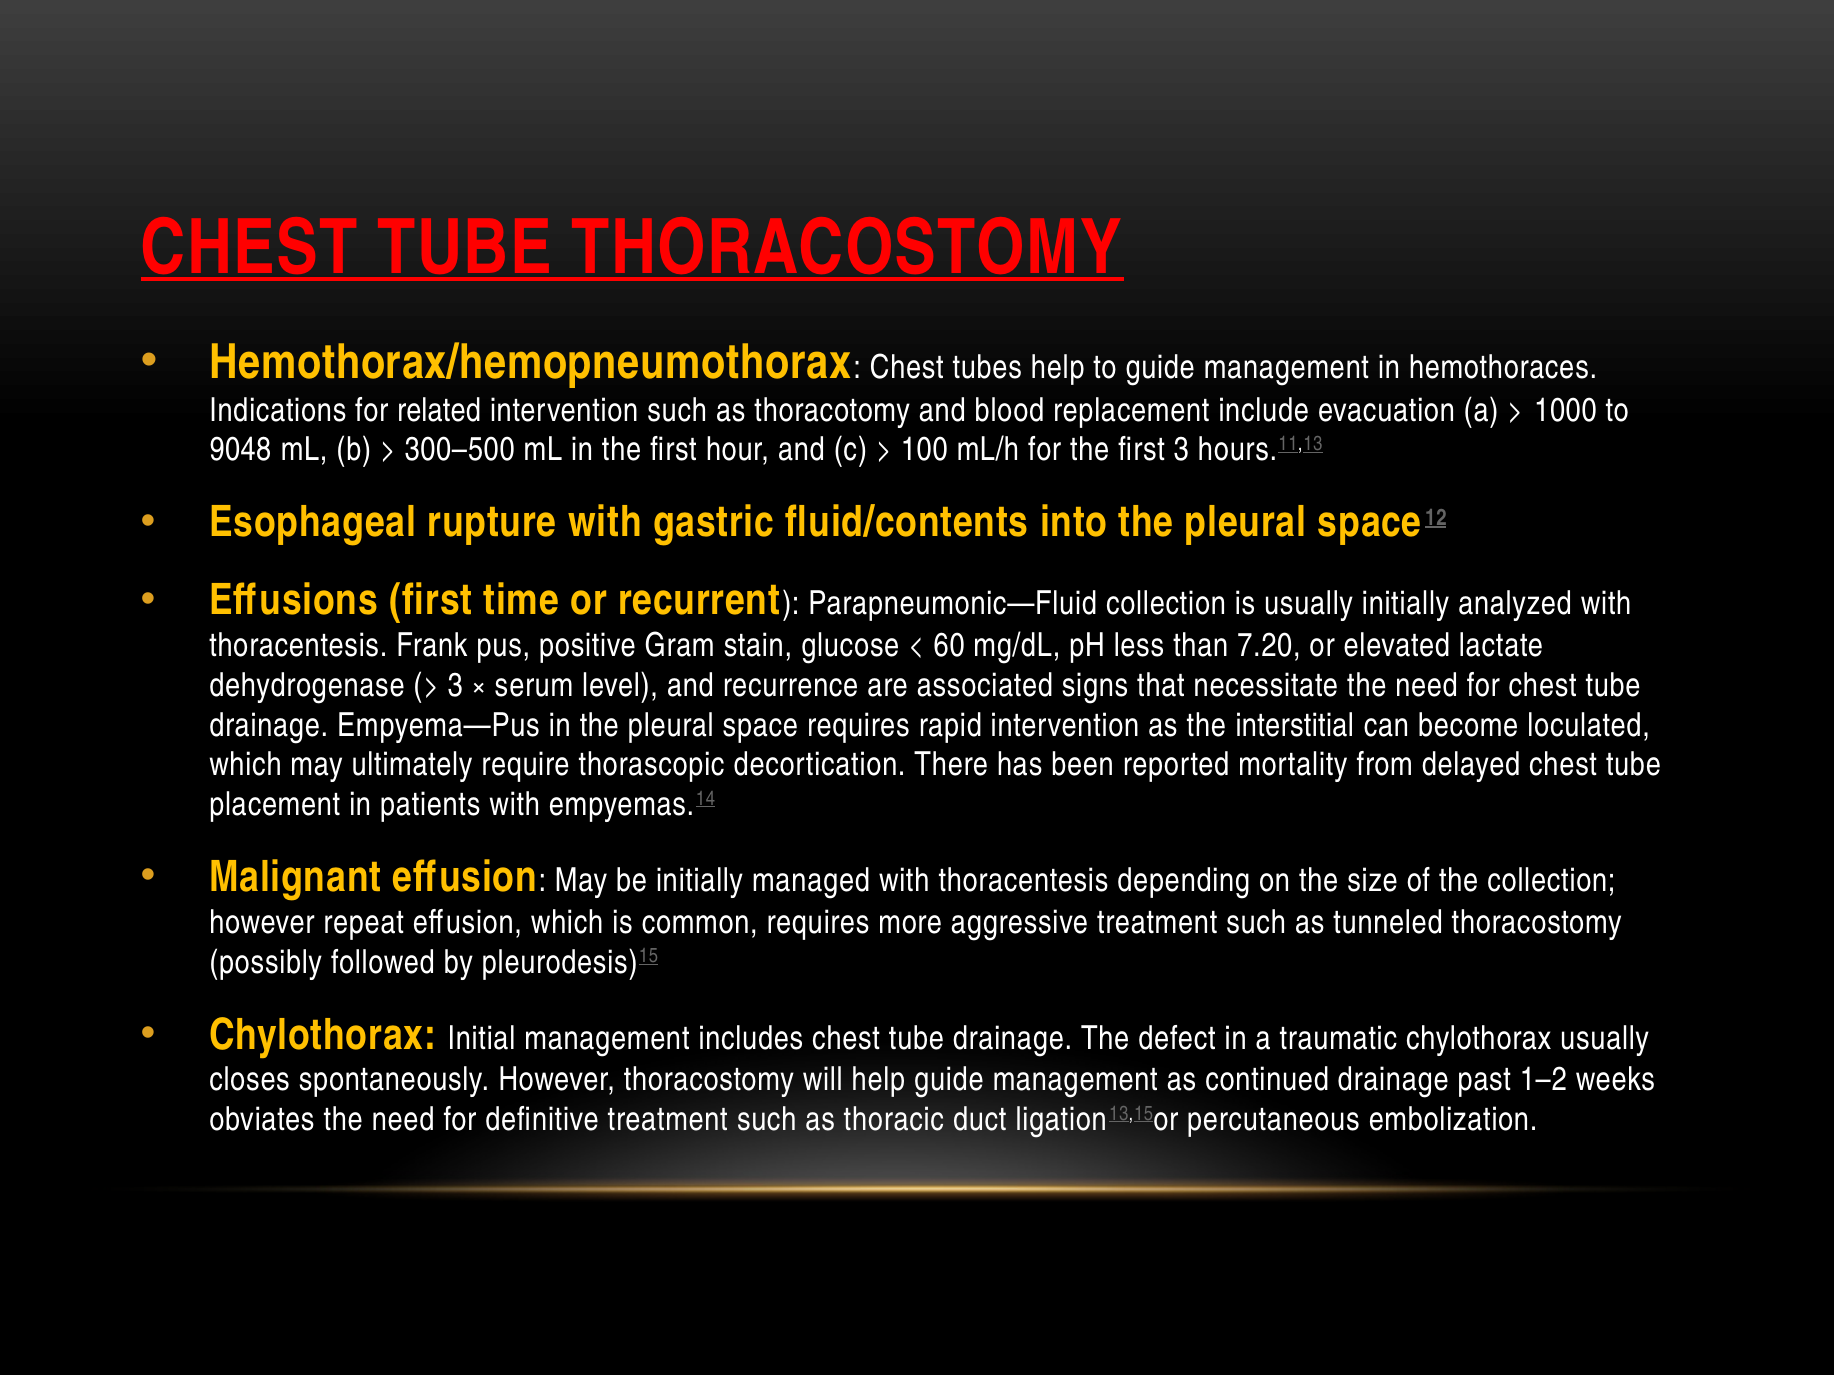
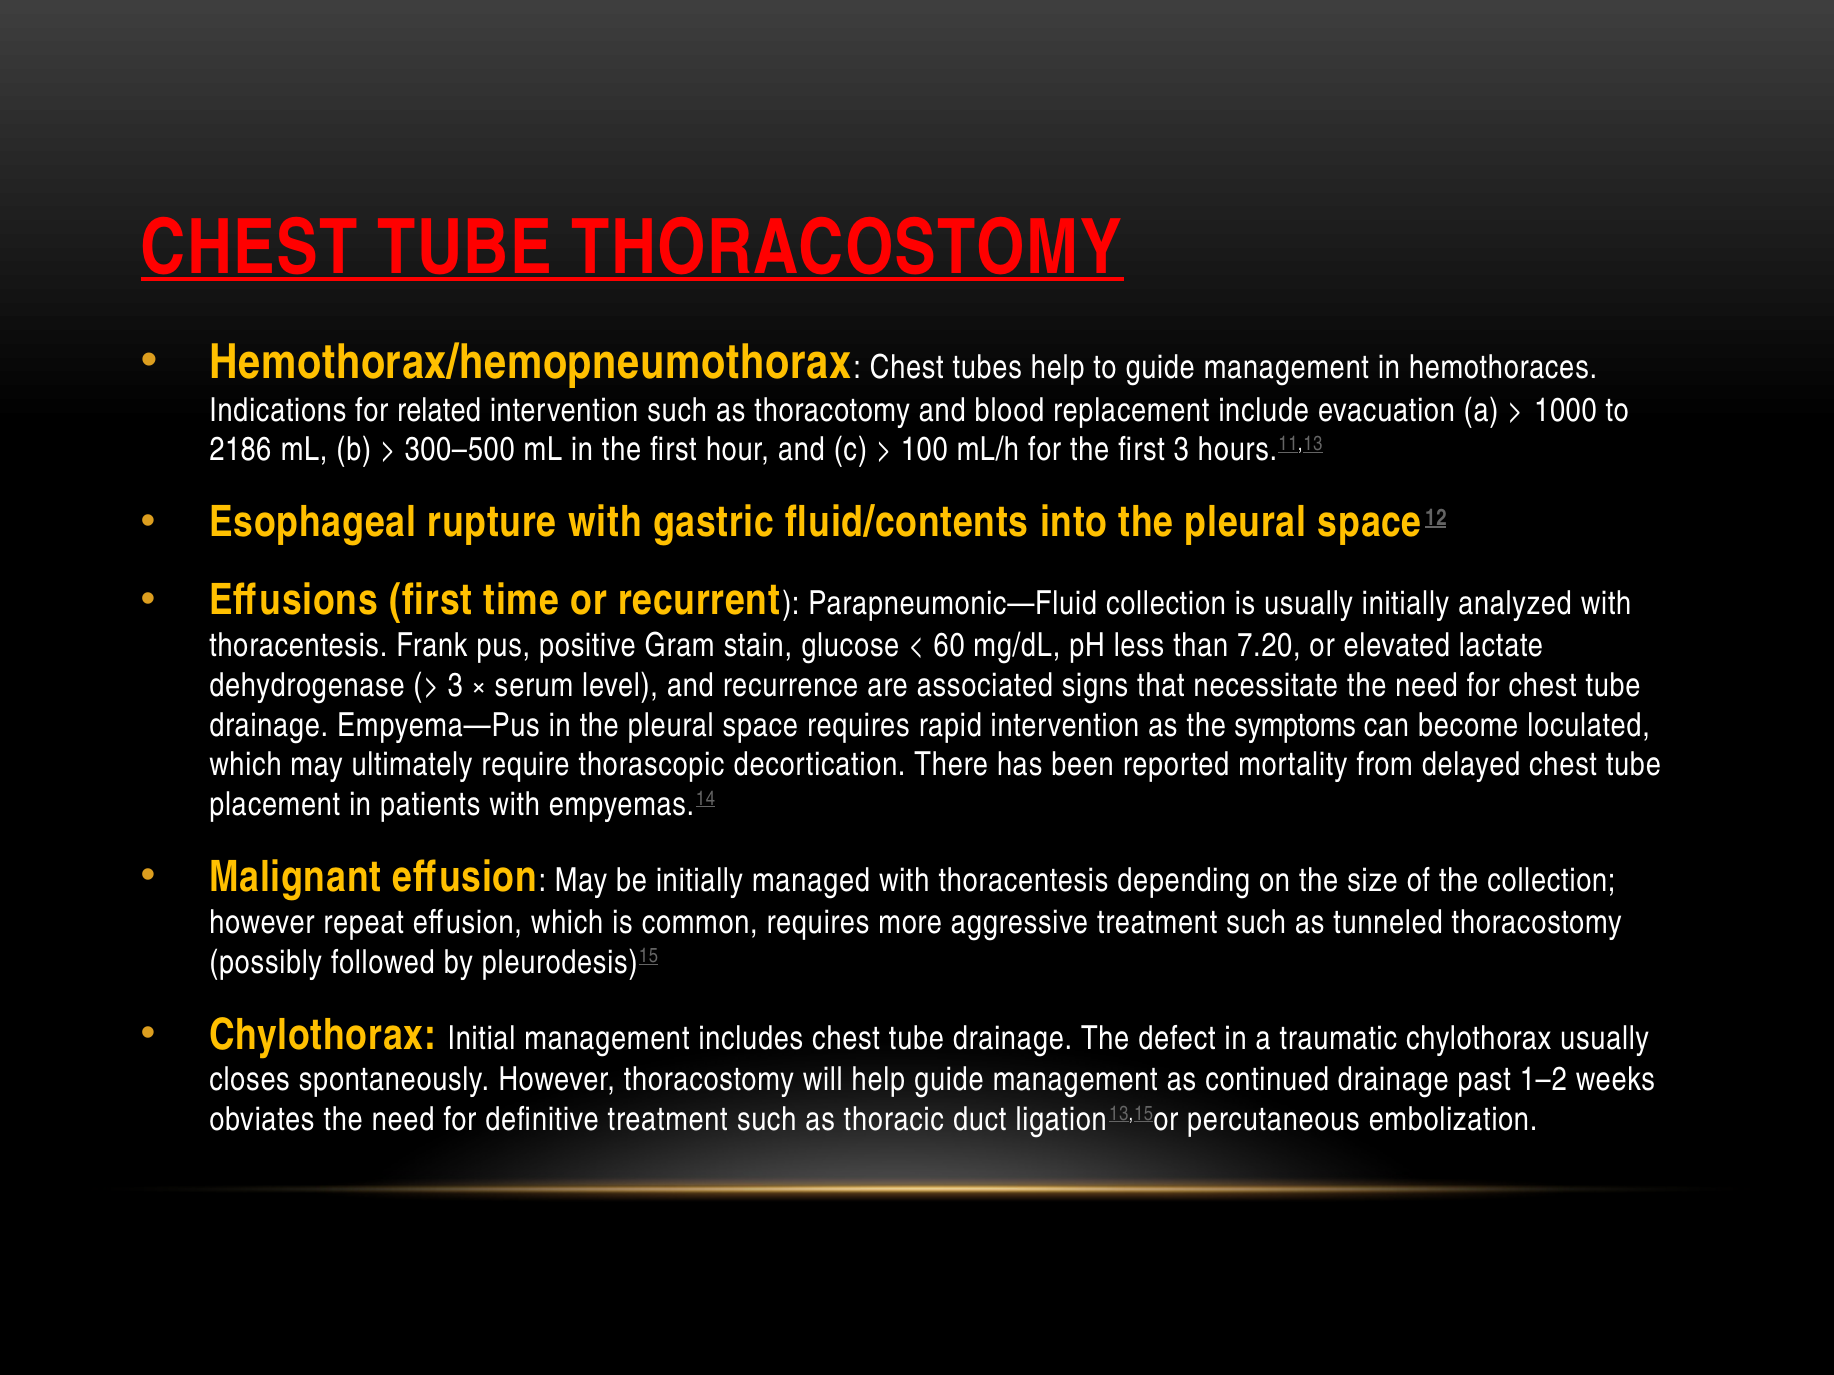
9048: 9048 -> 2186 (240, 450)
interstitial: interstitial -> symptoms (1295, 725)
